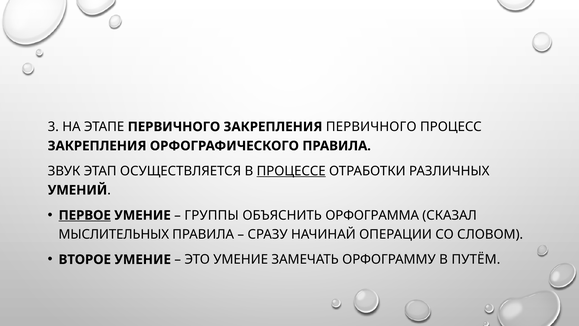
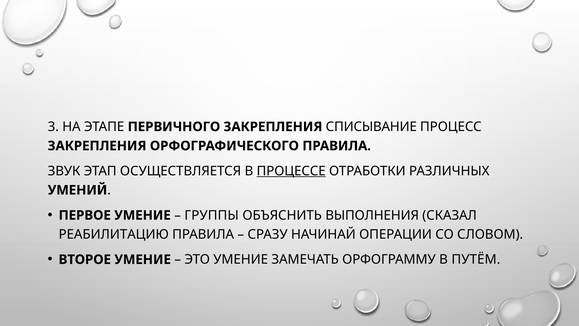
ЗАКРЕПЛЕНИЯ ПЕРВИЧНОГО: ПЕРВИЧНОГО -> СПИСЫВАНИЕ (371, 127)
ПЕРВОЕ underline: present -> none (85, 215)
ОРФОГРАММА: ОРФОГРАММА -> ВЫПОЛНЕНИЯ (372, 215)
МЫСЛИТЕЛЬНЫХ: МЫСЛИТЕЛЬНЫХ -> РЕАБИЛИТАЦИЮ (114, 234)
